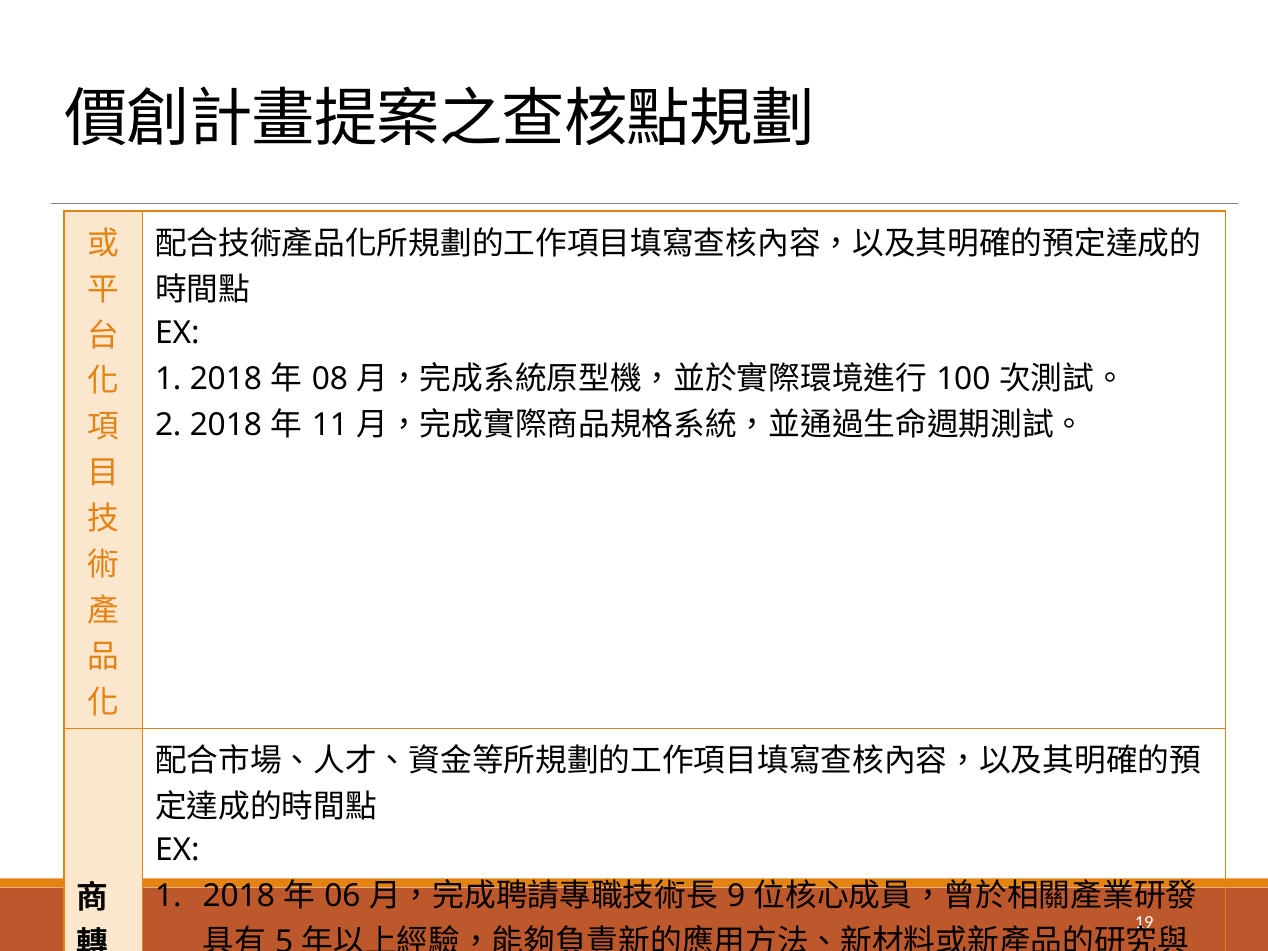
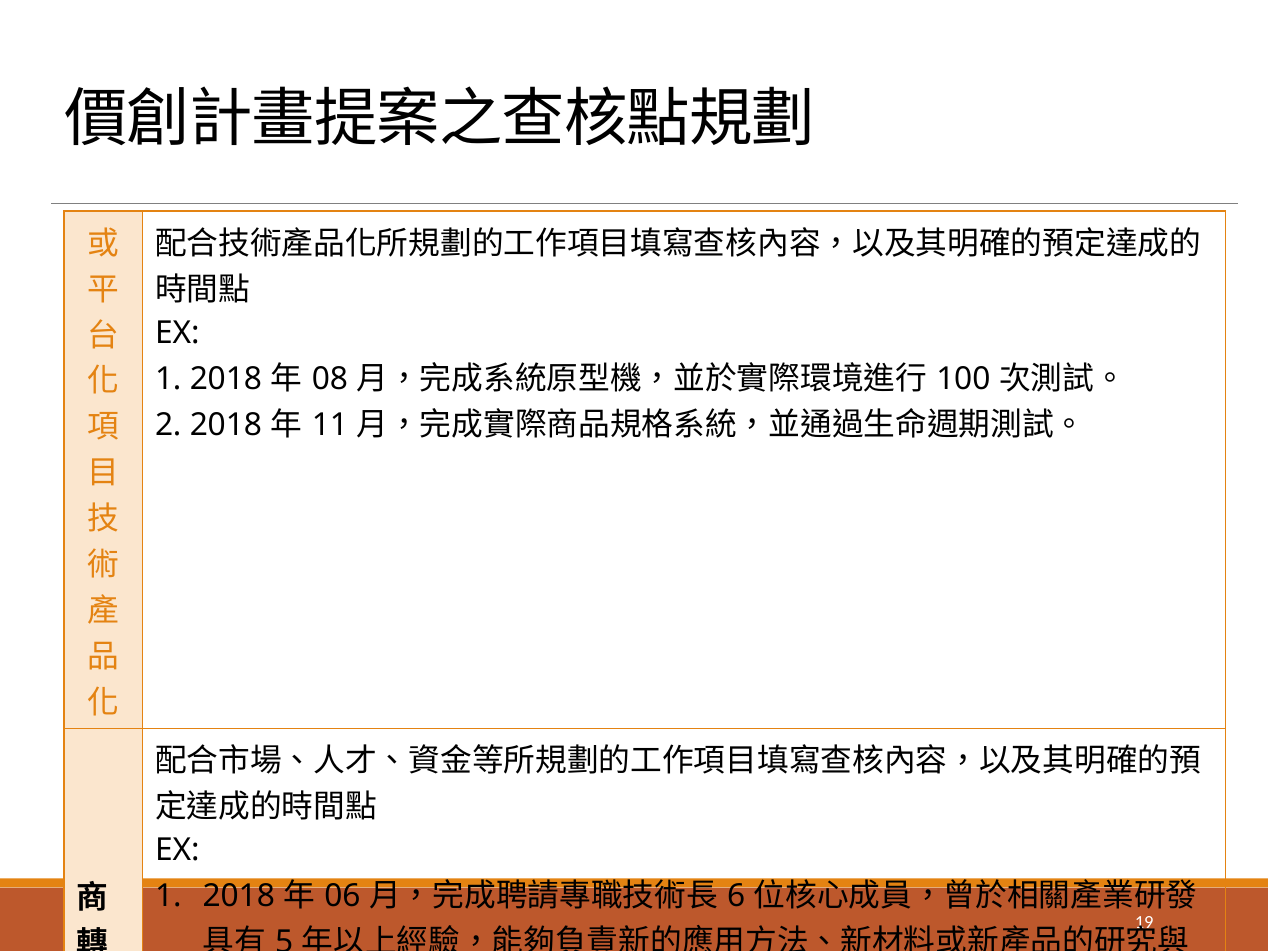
9: 9 -> 6 (736, 896)
